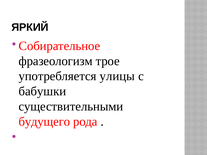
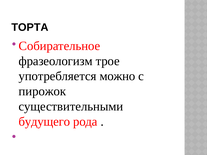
ЯРКИЙ: ЯРКИЙ -> ТОРТА (30, 27)
улицы: улицы -> можно (117, 76)
бабушки: бабушки -> пирожок (42, 91)
